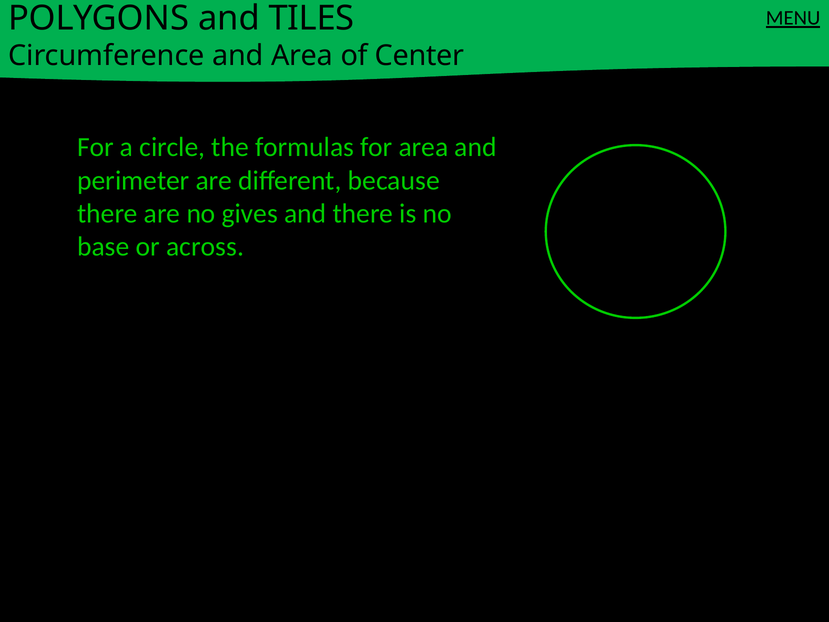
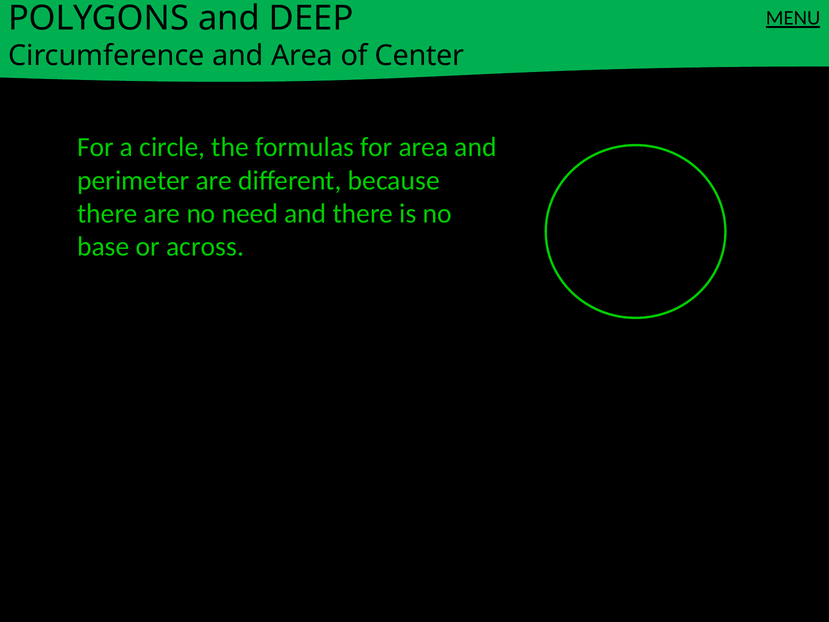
TILES: TILES -> DEEP (311, 18)
gives: gives -> need (250, 214)
